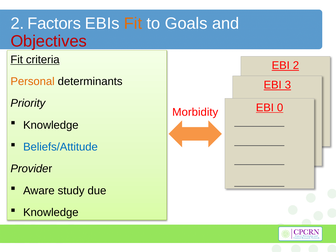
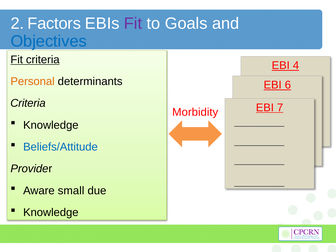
Fit colour: orange -> purple (133, 24)
Objectives colour: red -> blue (49, 41)
EBI 2: 2 -> 4 (296, 65)
3: 3 -> 6 (288, 85)
Priority: Priority -> Criteria (28, 103)
0: 0 -> 7 (280, 108)
study: study -> small (71, 191)
